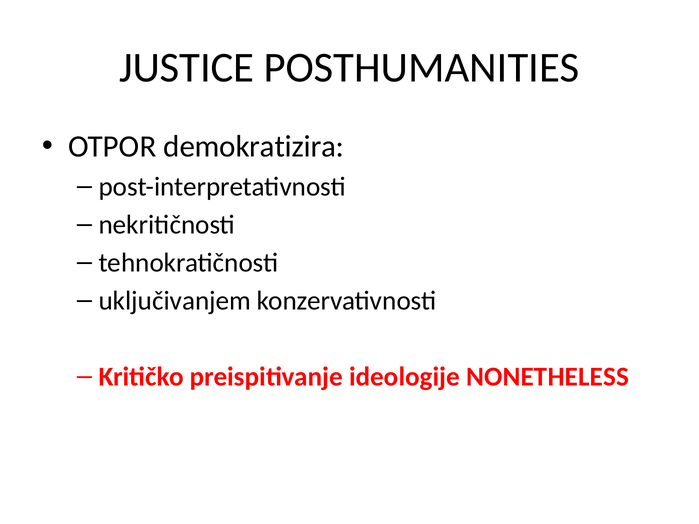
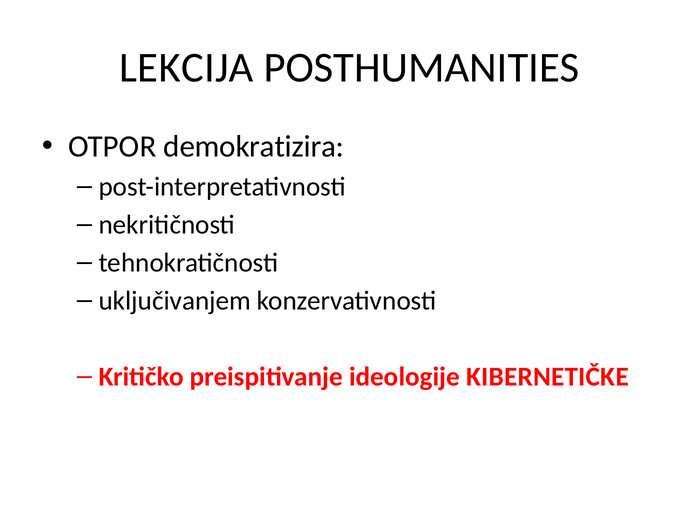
JUSTICE: JUSTICE -> LEKCIJA (186, 68)
NONETHELESS: NONETHELESS -> KIBERNETIČKE (547, 377)
